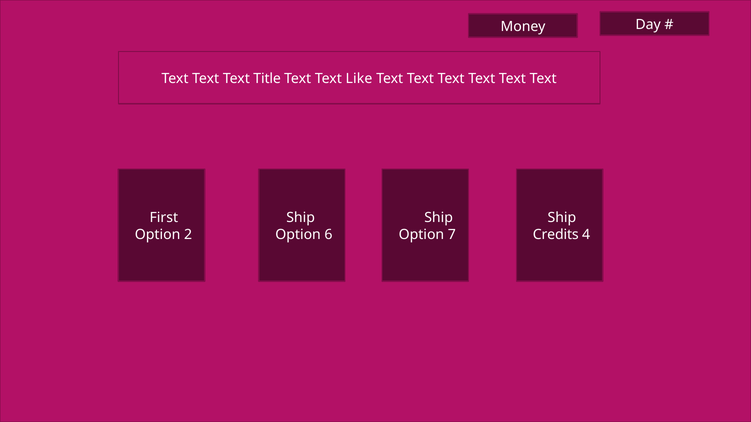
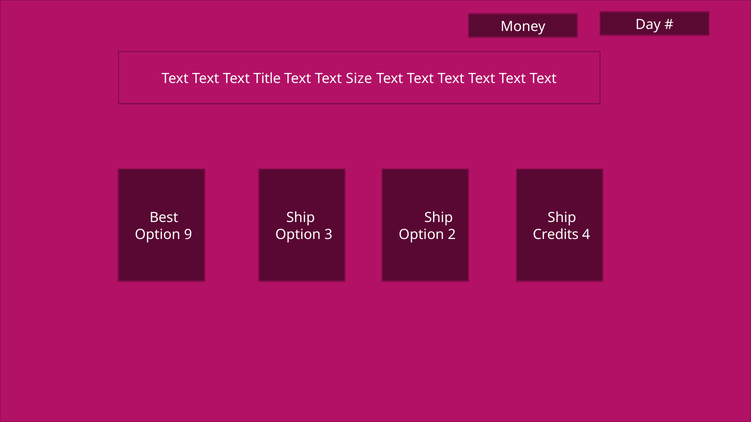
Like: Like -> Size (359, 79)
First: First -> Best (164, 218)
2: 2 -> 9 (188, 235)
6: 6 -> 3 (329, 235)
7: 7 -> 2 (452, 235)
